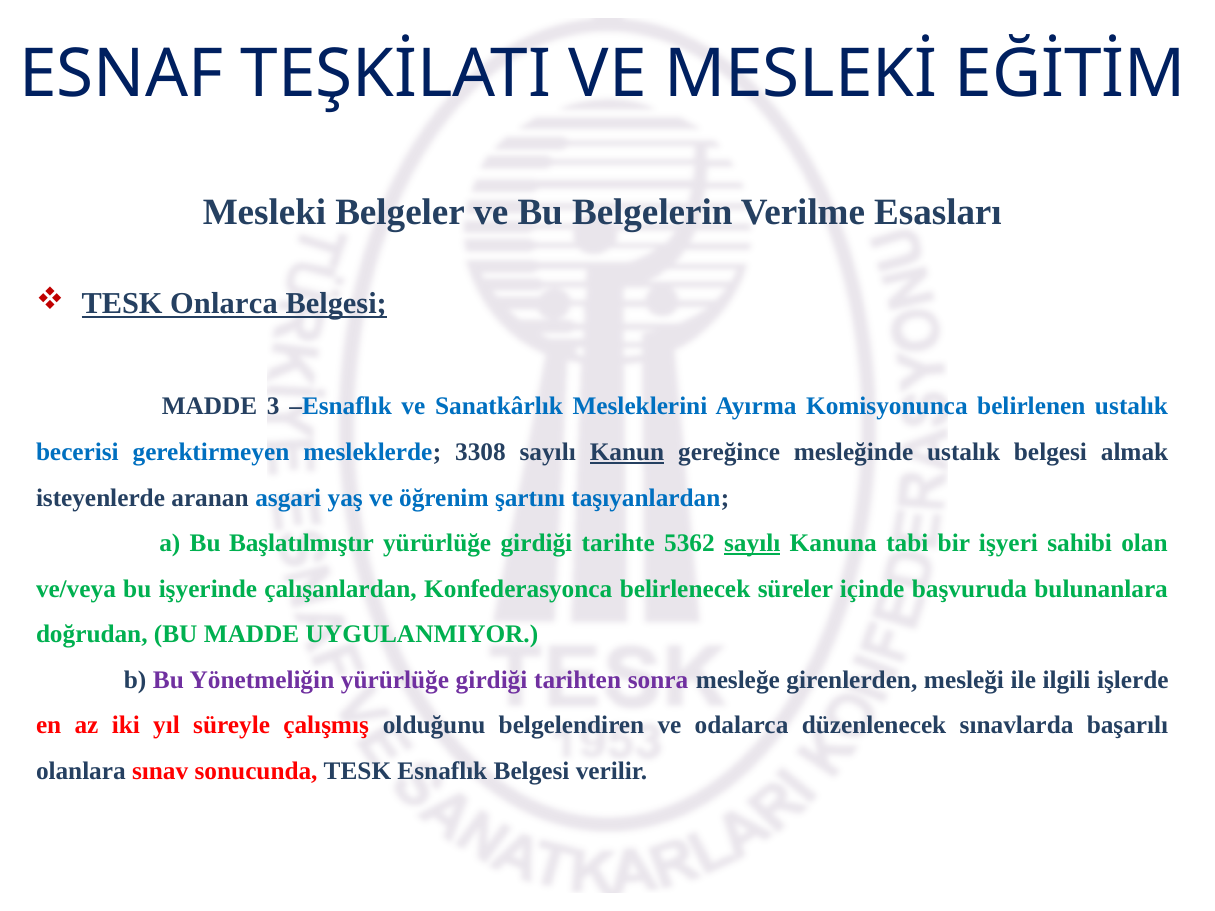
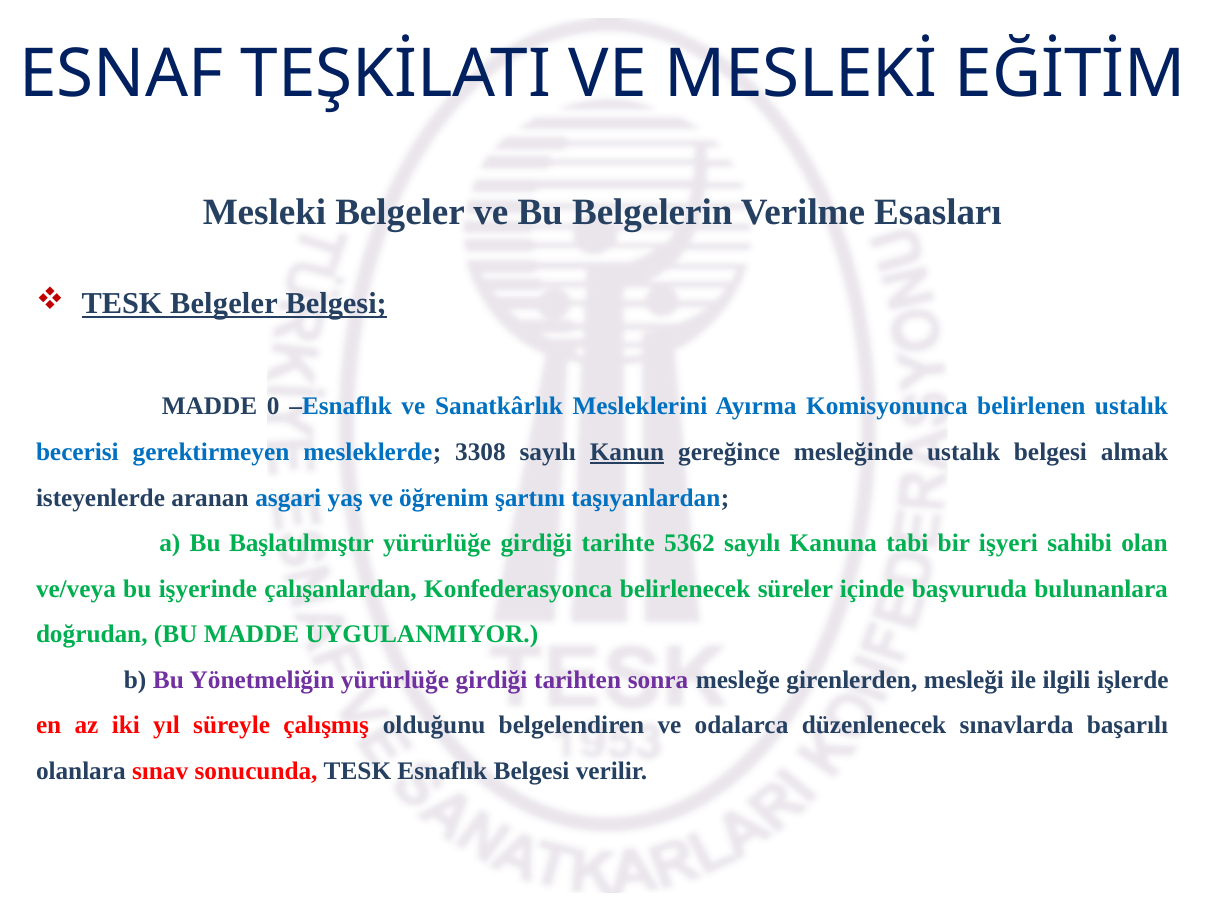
TESK Onlarca: Onlarca -> Belgeler (224, 304)
3: 3 -> 0 (273, 407)
sayılı underline: present -> none (752, 543)
